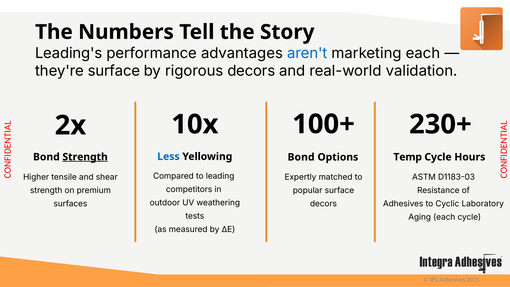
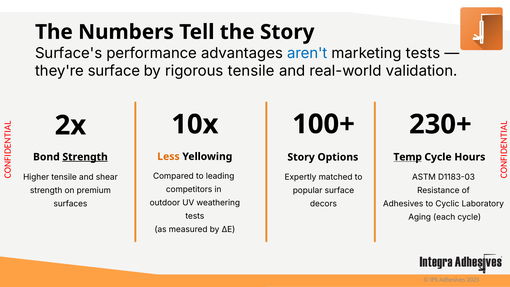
Leading's: Leading's -> Surface's (69, 53)
marketing each: each -> tests (423, 53)
rigorous decors: decors -> tensile (251, 71)
Less colour: blue -> orange (168, 156)
Temp underline: none -> present (408, 157)
Bond: Bond -> Story (301, 157)
